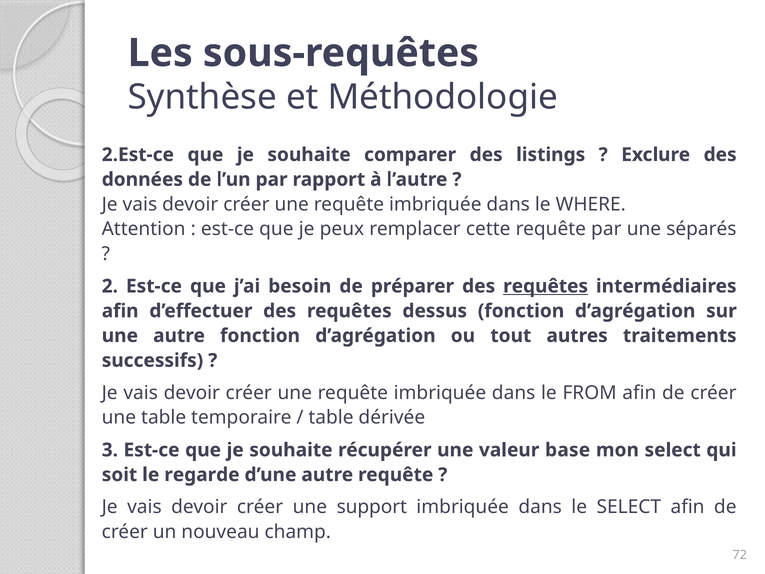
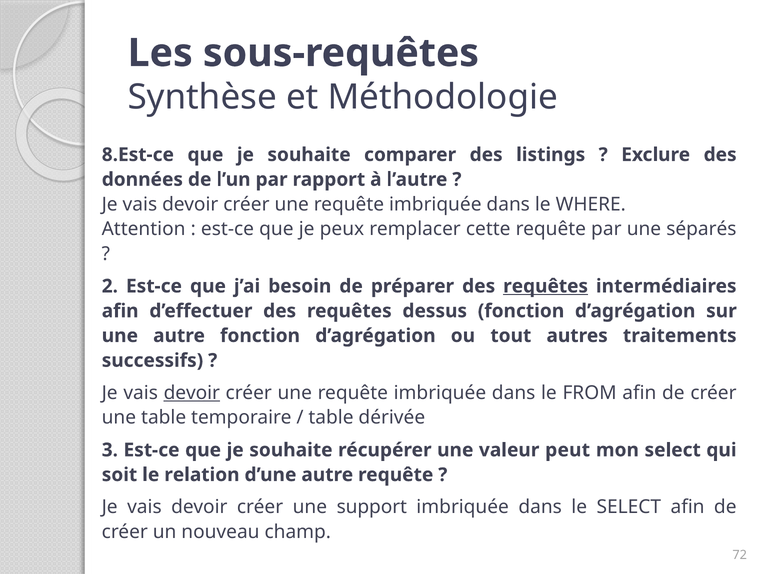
2.Est-ce: 2.Est-ce -> 8.Est-ce (138, 155)
devoir underline: none -> present (192, 393)
base: base -> peut (568, 450)
regarde: regarde -> relation (202, 475)
